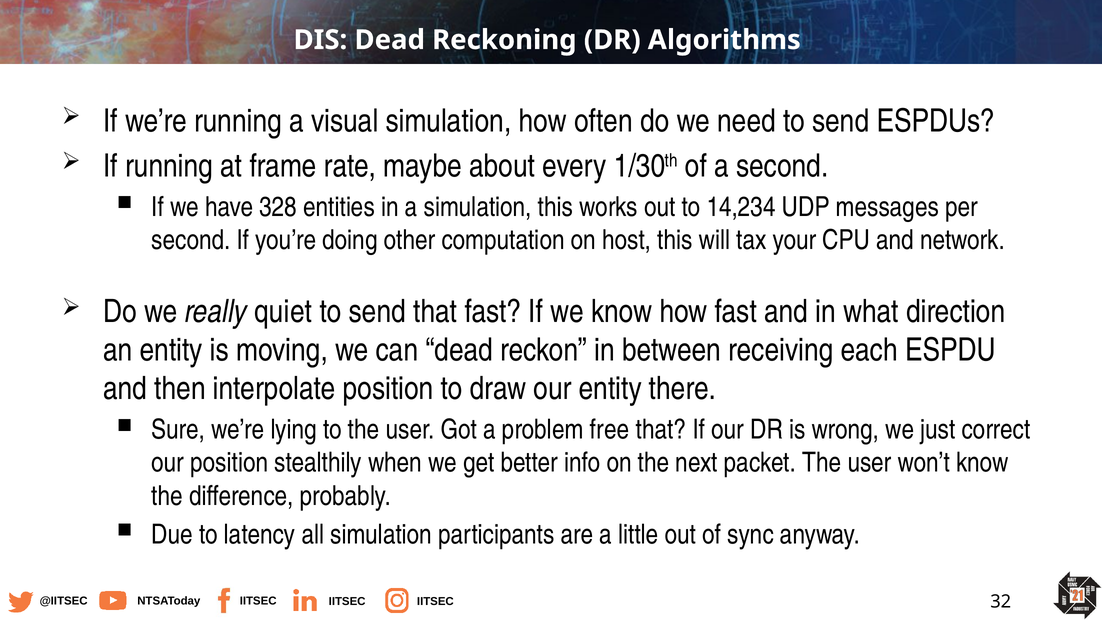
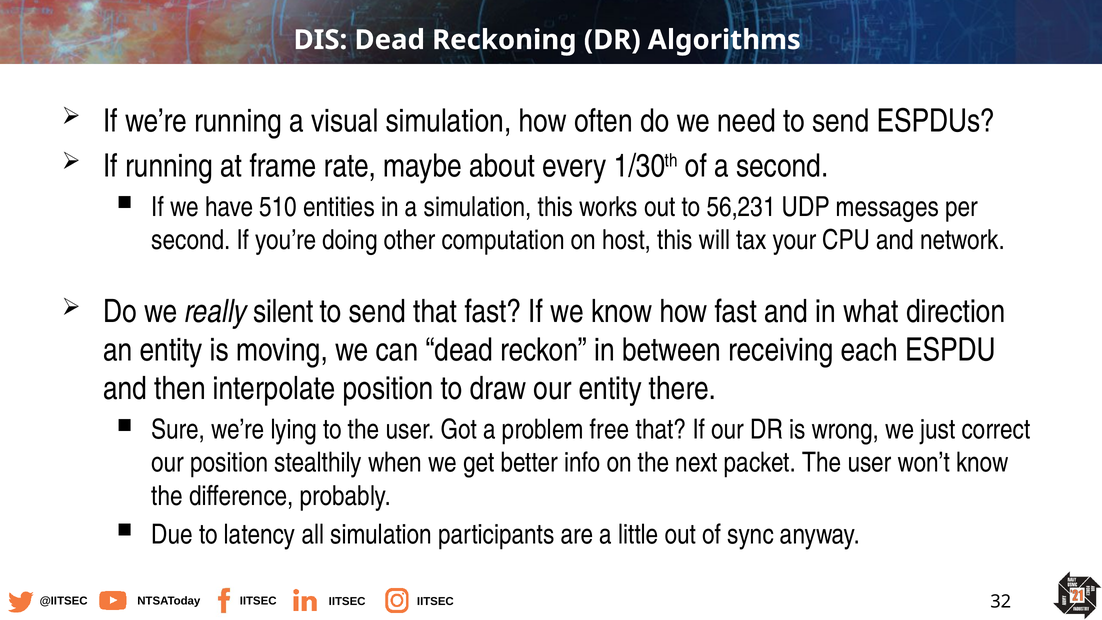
328: 328 -> 510 (278, 207)
14,234: 14,234 -> 56,231 (741, 207)
quiet: quiet -> silent (283, 311)
